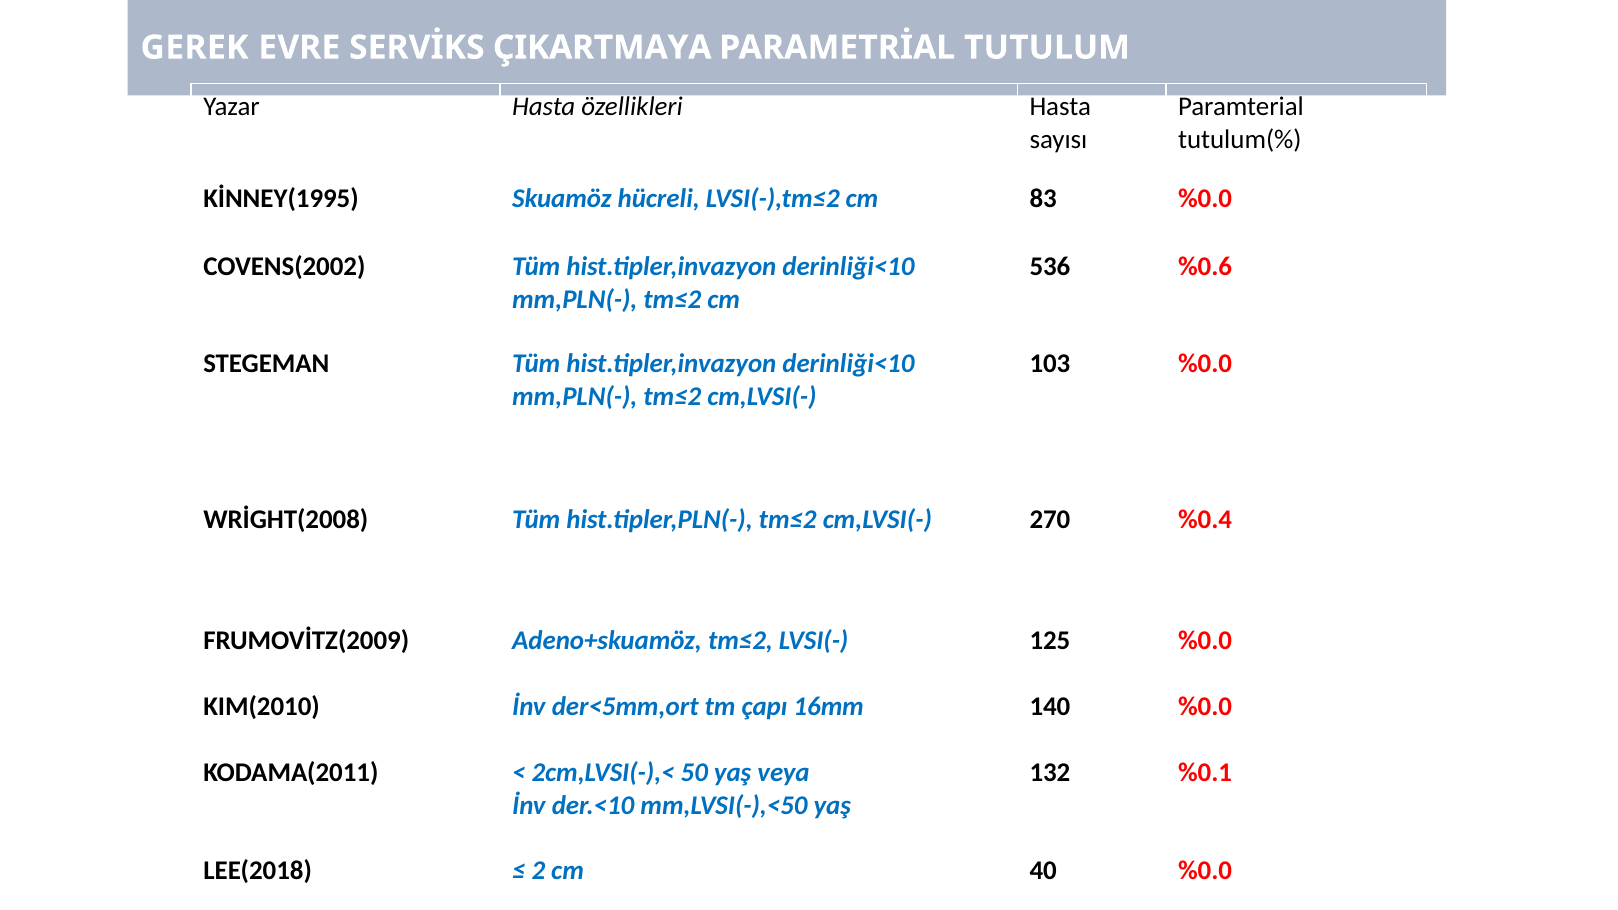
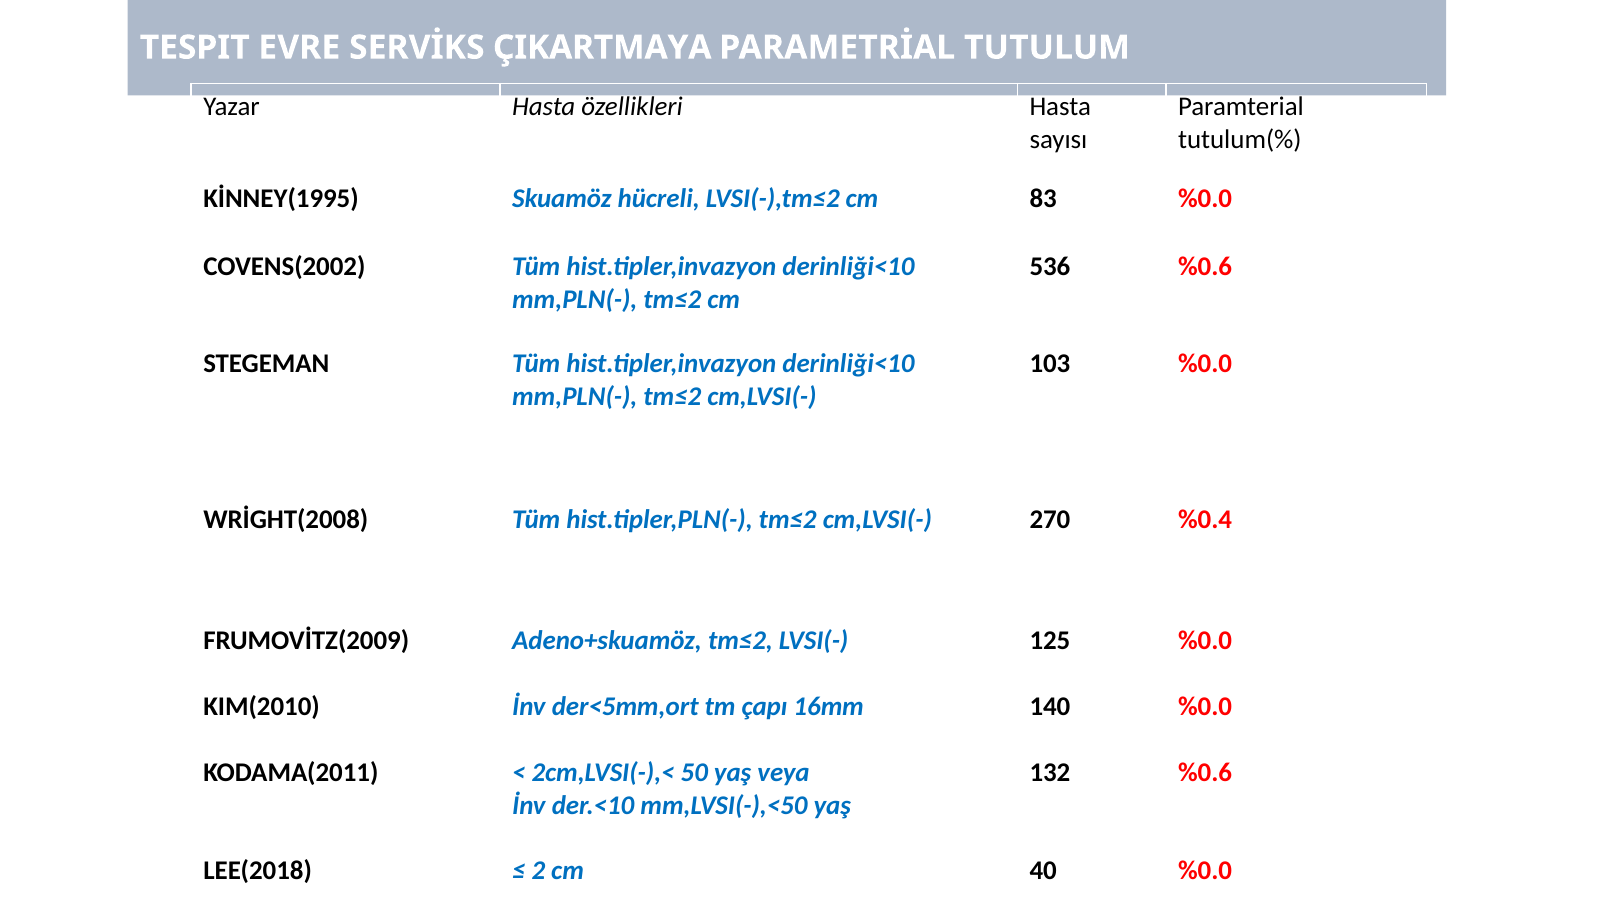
GEREK: GEREK -> TESPIT (195, 48)
%0.1: %0.1 -> %0.6 (1205, 772)
